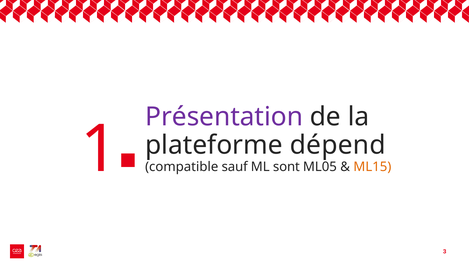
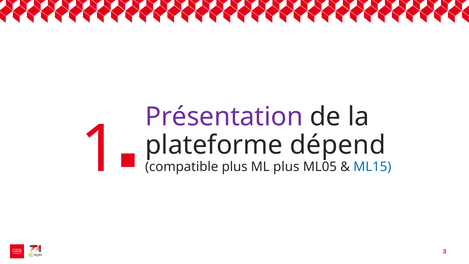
compatible sauf: sauf -> plus (235, 167)
ML sont: sont -> plus (286, 167)
ML15 colour: orange -> blue (372, 167)
